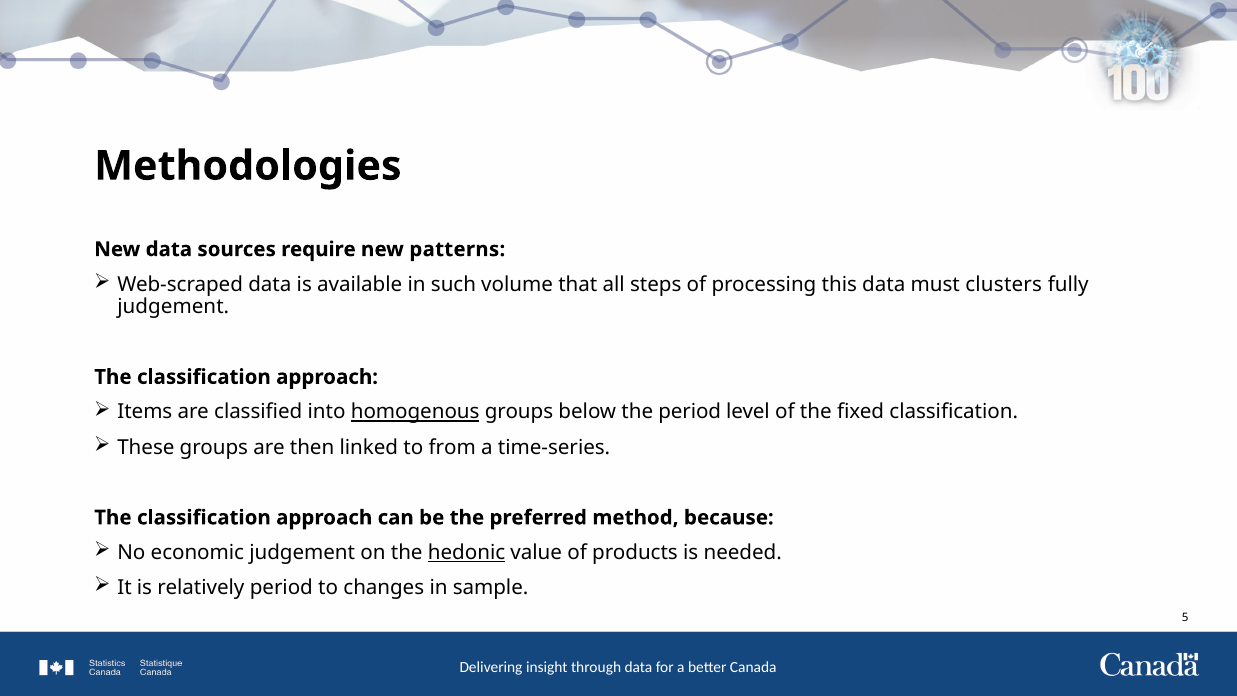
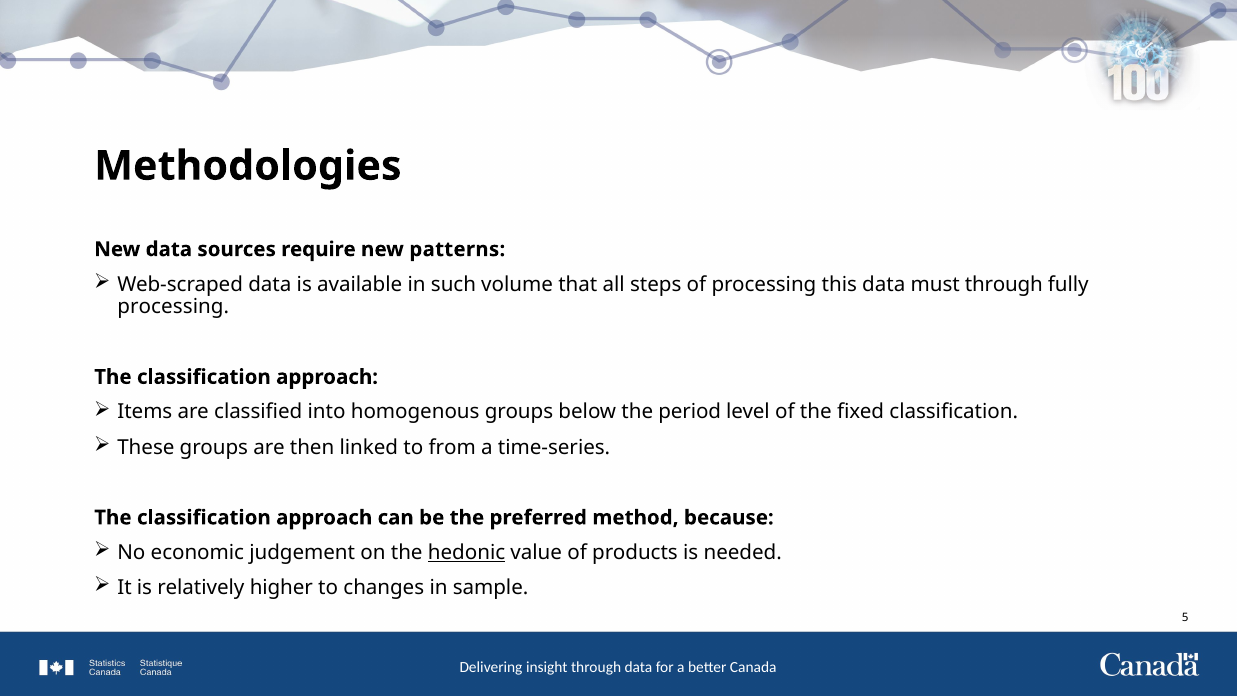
must clusters: clusters -> through (1004, 284)
judgement: judgement -> processing (173, 307)
homogenous underline: present -> none (415, 412)
relatively period: period -> higher (281, 588)
